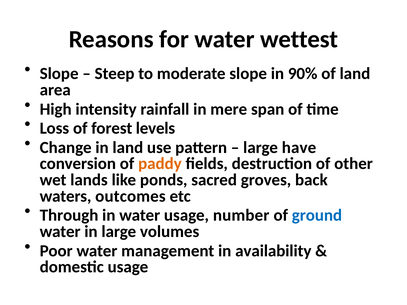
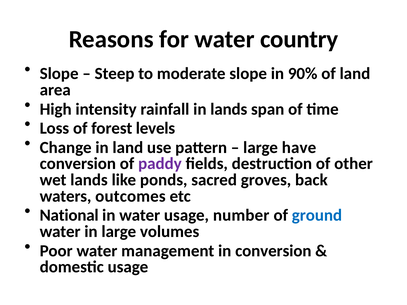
wettest: wettest -> country (299, 39)
in mere: mere -> lands (229, 109)
paddy colour: orange -> purple (160, 164)
Through: Through -> National (69, 216)
in availability: availability -> conversion (273, 251)
